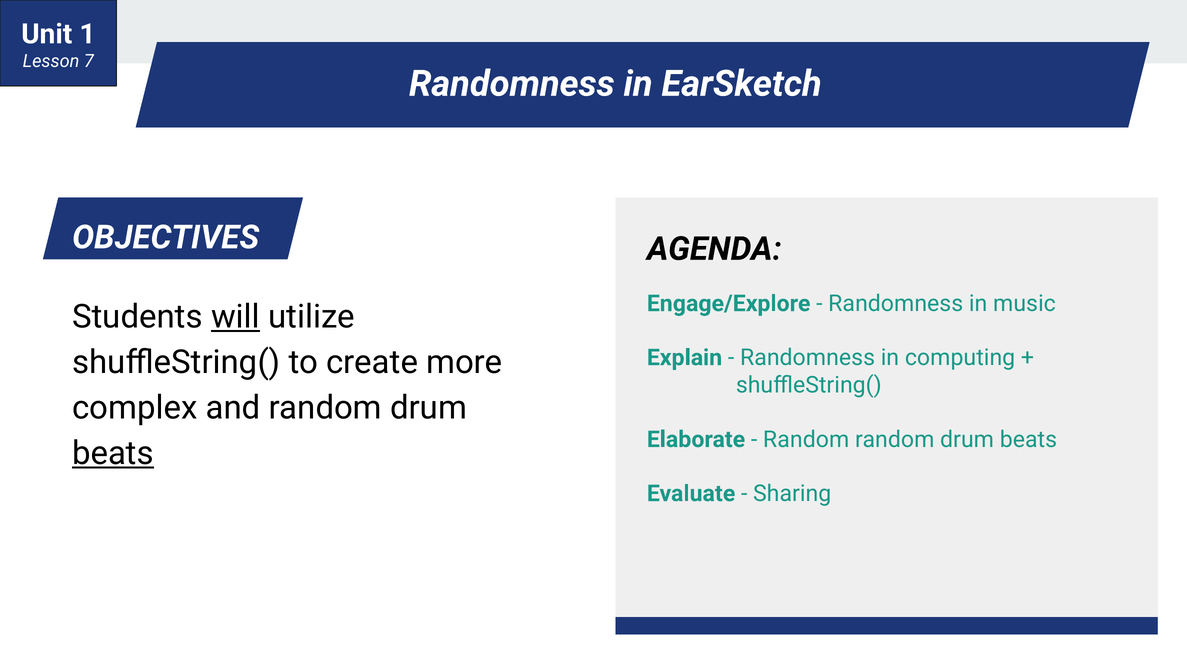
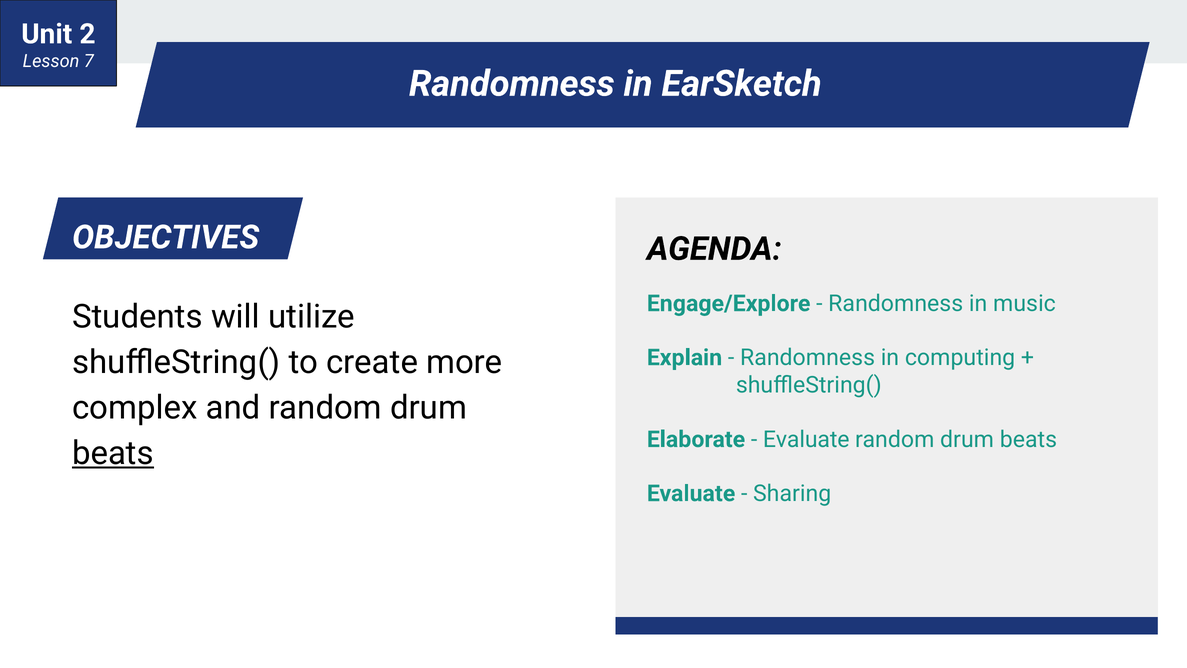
1: 1 -> 2 (87, 34)
will underline: present -> none (236, 316)
Random: Random -> Evaluate (806, 439)
